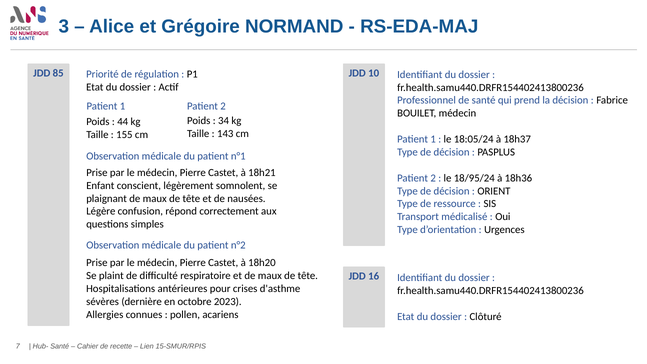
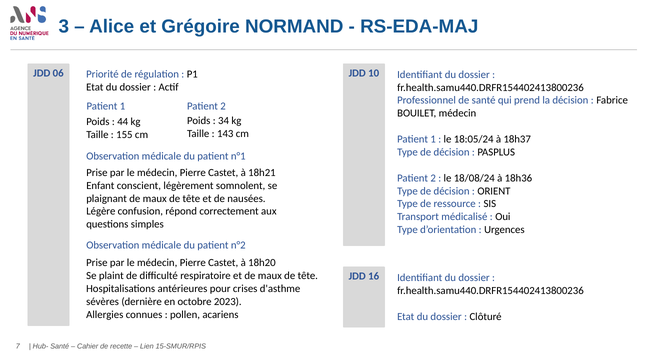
85: 85 -> 06 (58, 73)
18/95/24: 18/95/24 -> 18/08/24 (474, 178)
